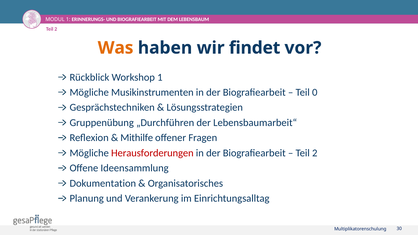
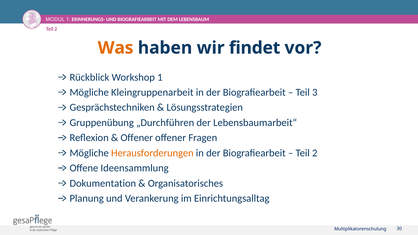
Musikinstrumenten: Musikinstrumenten -> Kleingruppenarbeit (152, 92)
0: 0 -> 3 (315, 92)
Mithilfe: Mithilfe -> Offener (137, 138)
Herausforderungen colour: red -> orange (152, 153)
